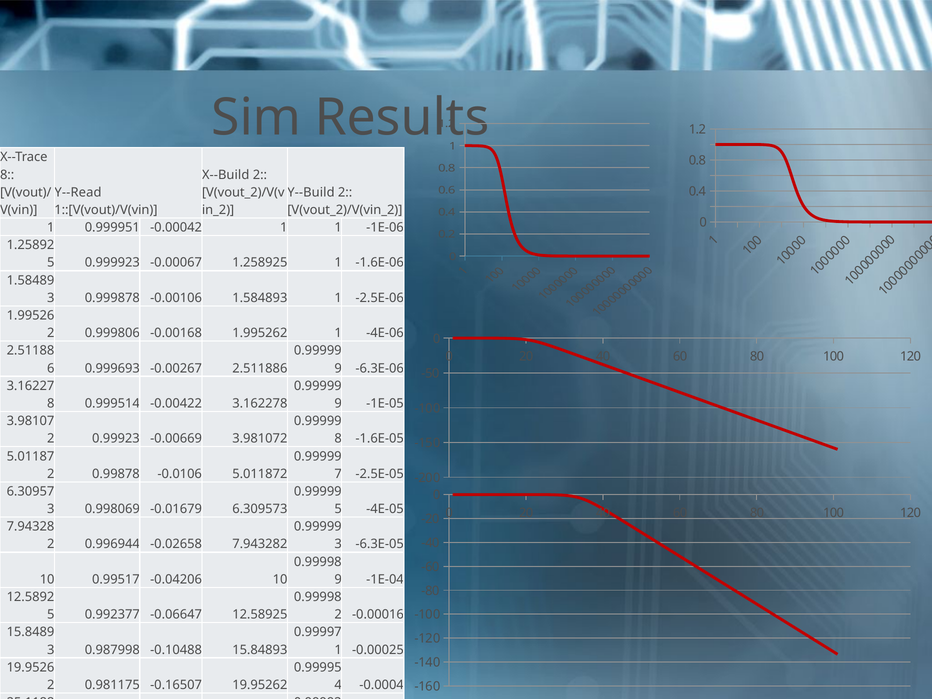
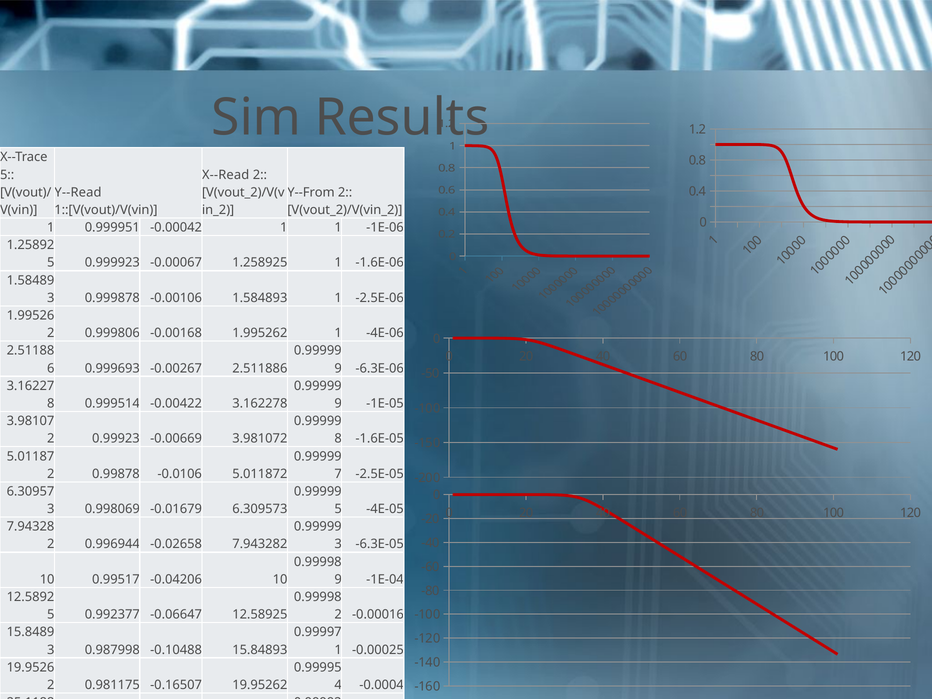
8: 8 -> 5 (7, 175)
X--Build: X--Build -> X--Read (226, 175)
Y--Build: Y--Build -> Y--From (311, 192)
